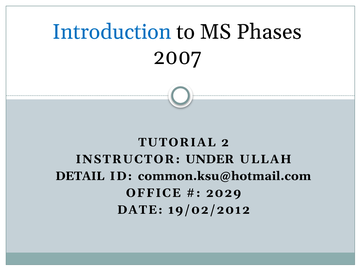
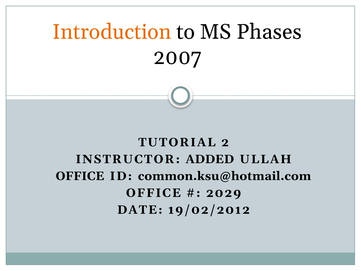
Introduction colour: blue -> orange (112, 32)
UNDER: UNDER -> ADDED (210, 159)
DETAIL: DETAIL -> OFFICE (80, 176)
